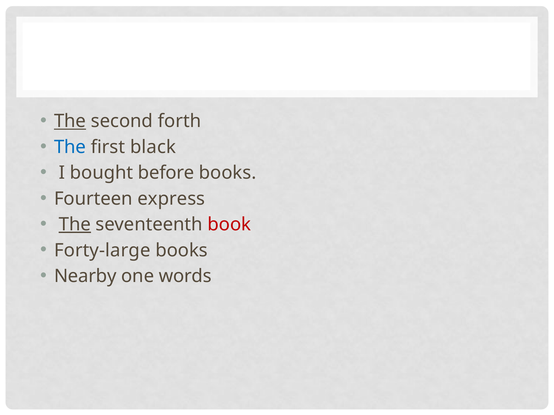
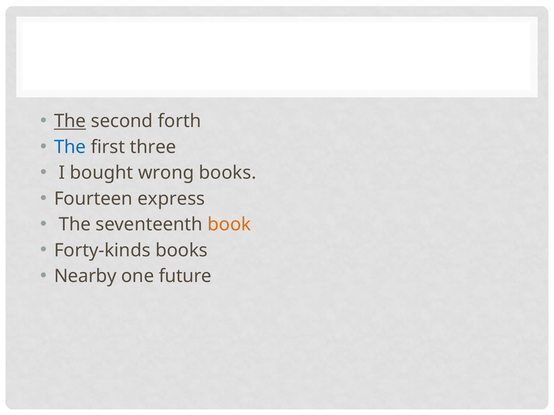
black: black -> three (153, 147)
before: before -> wrong (166, 173)
The underline: present -> none (75, 225)
book colour: red -> orange (229, 225)
Forty-large: Forty-large -> Forty-kinds (102, 251)
words: words -> future (185, 276)
